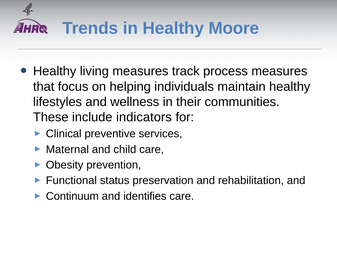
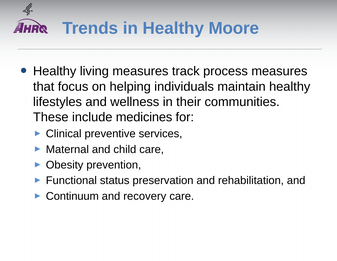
indicators: indicators -> medicines (144, 117)
identifies: identifies -> recovery (145, 196)
